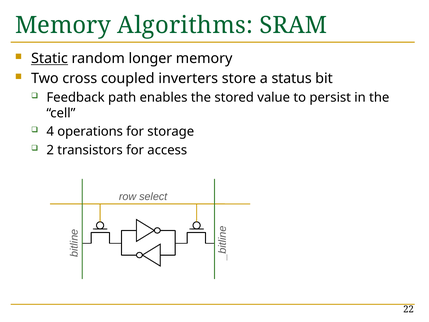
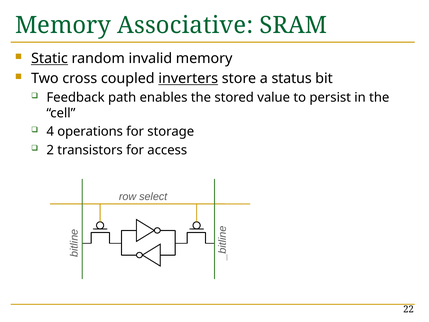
Algorithms: Algorithms -> Associative (185, 25)
longer: longer -> invalid (150, 58)
inverters underline: none -> present (188, 79)
